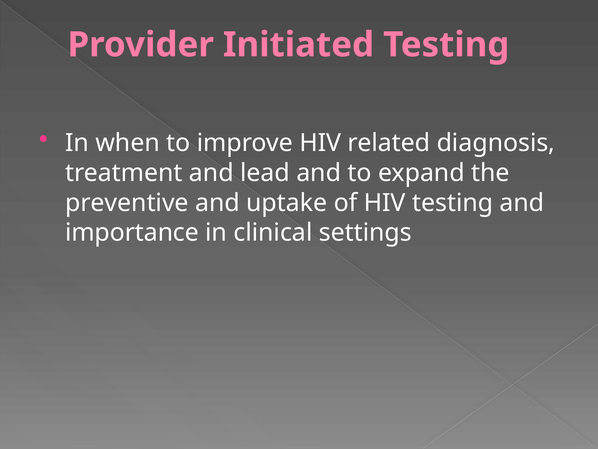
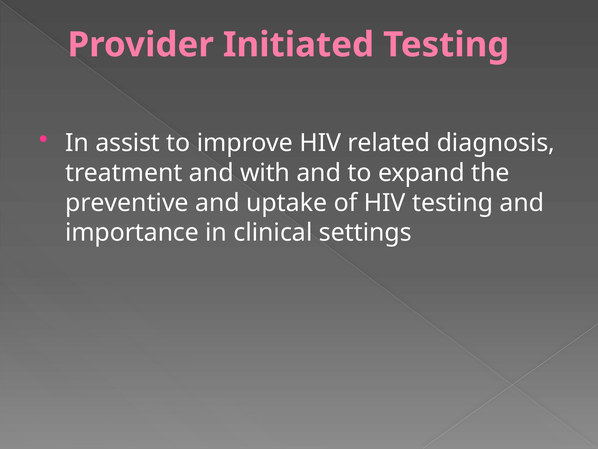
when: when -> assist (128, 143)
lead: lead -> with (265, 173)
